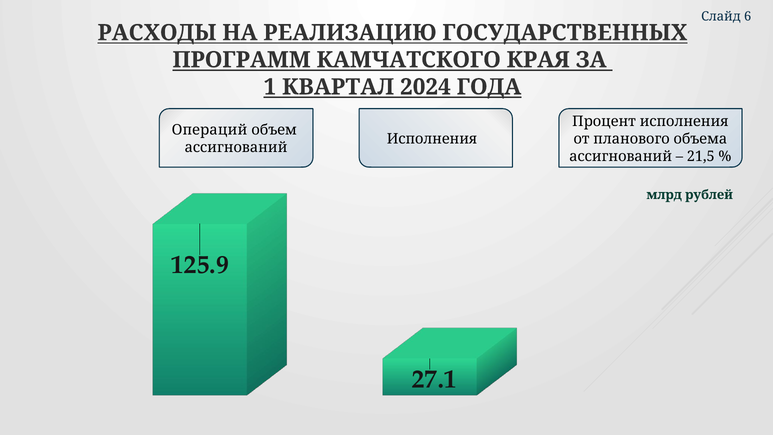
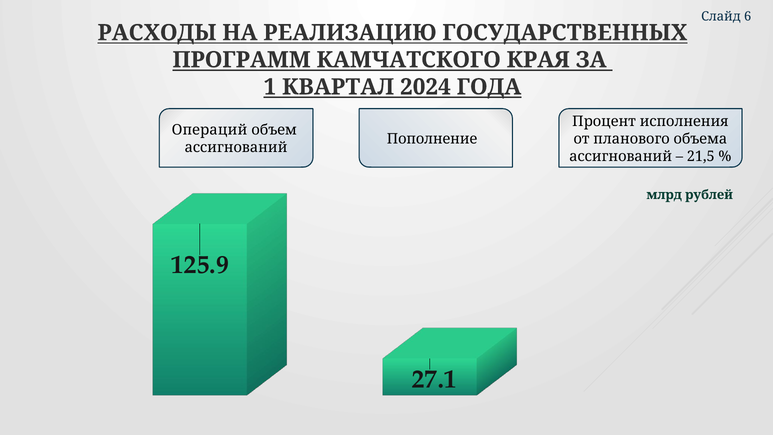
Исполнения: Исполнения -> Пополнение (432, 139)
